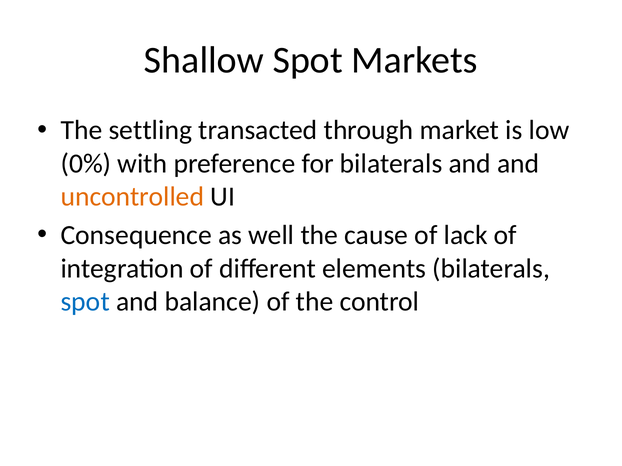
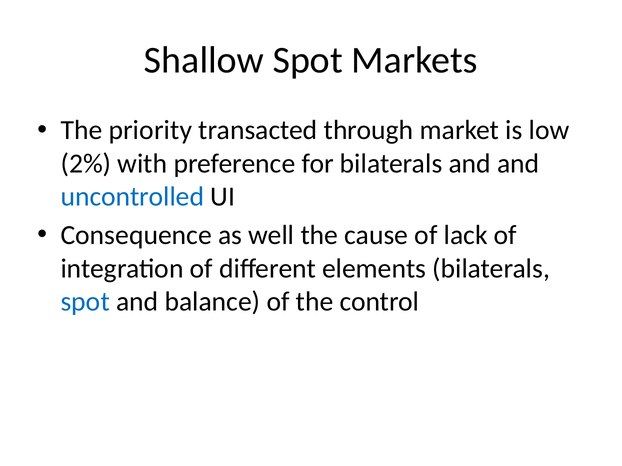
settling: settling -> priority (150, 130)
0%: 0% -> 2% (86, 164)
uncontrolled colour: orange -> blue (132, 197)
